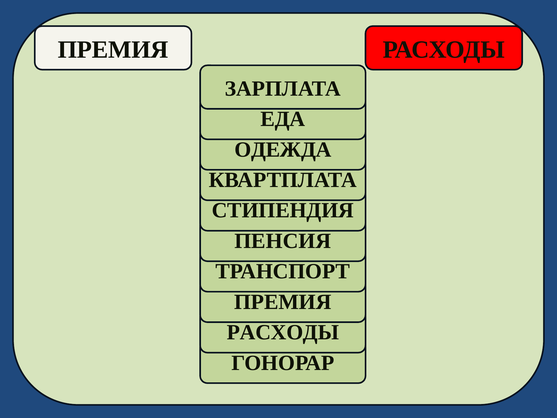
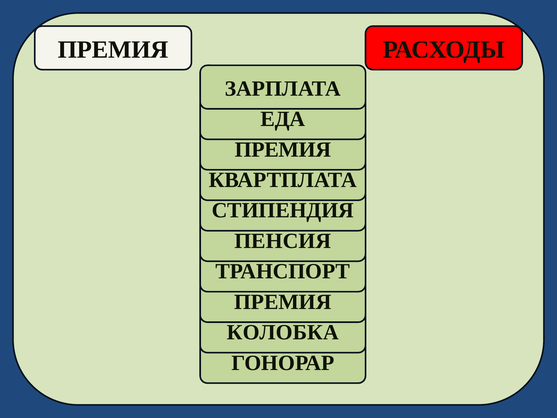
ОДЕЖДА: ОДЕЖДА -> ПРЕМИЯ (283, 149)
РАСХОДЫ: РАСХОДЫ -> КОЛОБКА (283, 332)
